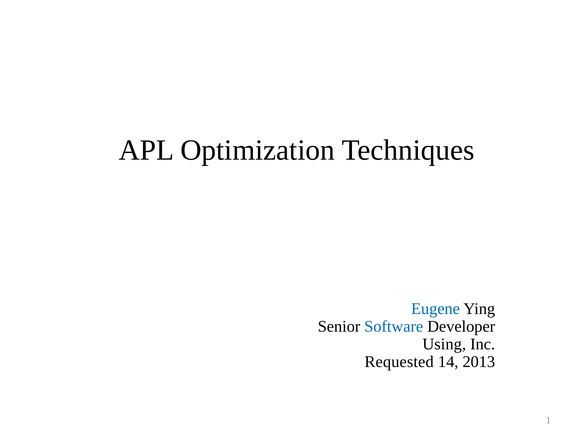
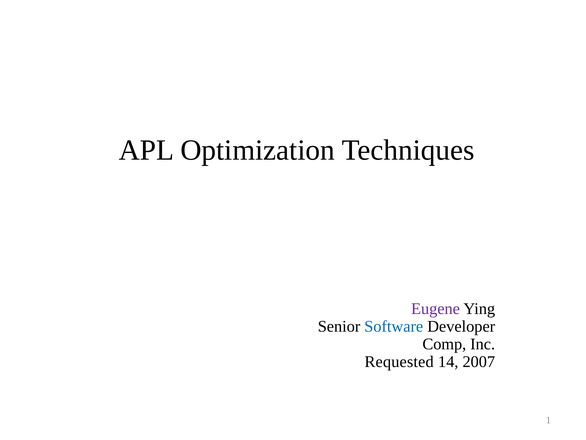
Eugene colour: blue -> purple (436, 308)
Using: Using -> Comp (444, 344)
2013: 2013 -> 2007 (479, 361)
